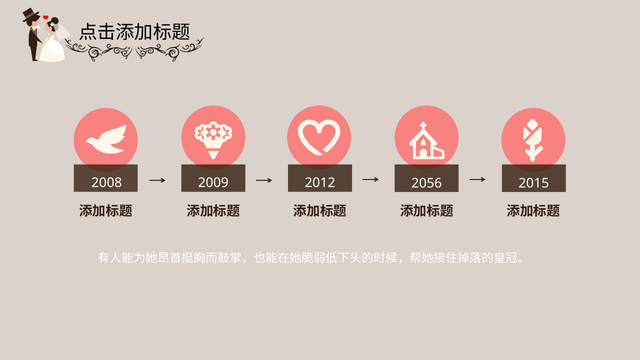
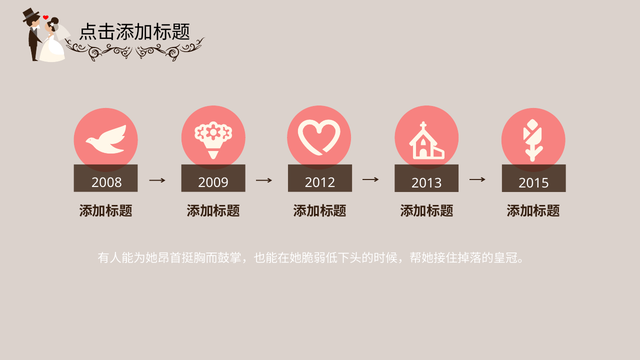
2056: 2056 -> 2013 (427, 183)
